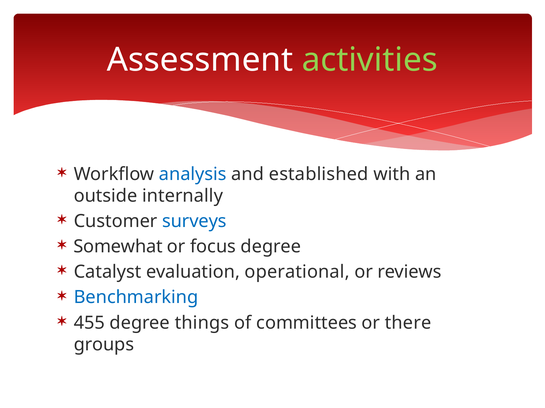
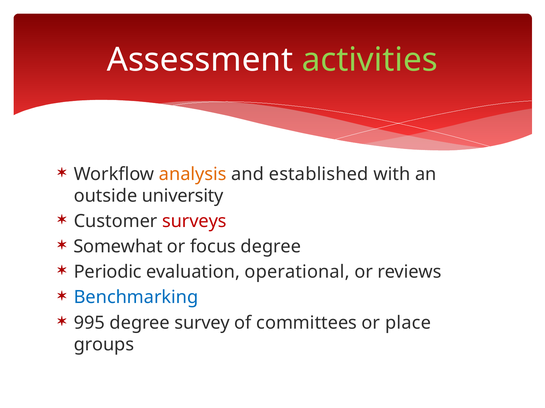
analysis colour: blue -> orange (193, 174)
internally: internally -> university (183, 196)
surveys colour: blue -> red (194, 222)
Catalyst: Catalyst -> Periodic (108, 272)
455: 455 -> 995 (89, 323)
things: things -> survey (202, 323)
there: there -> place (408, 323)
